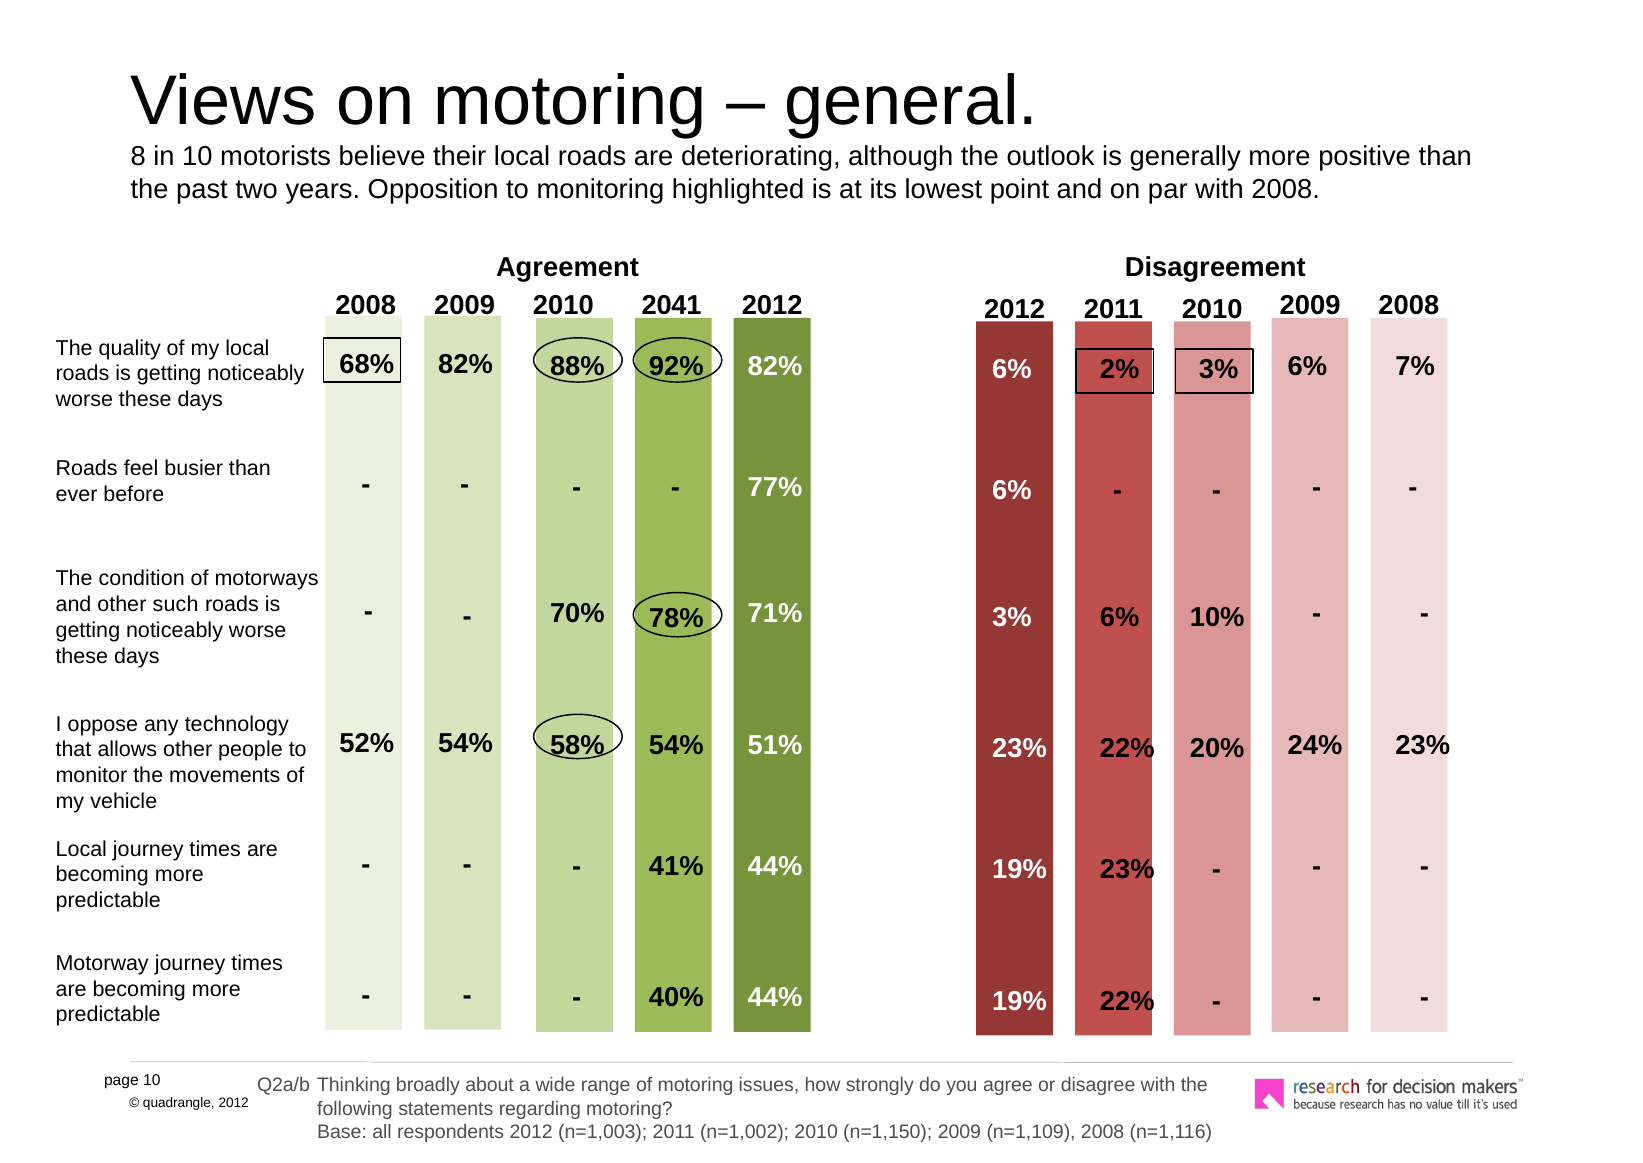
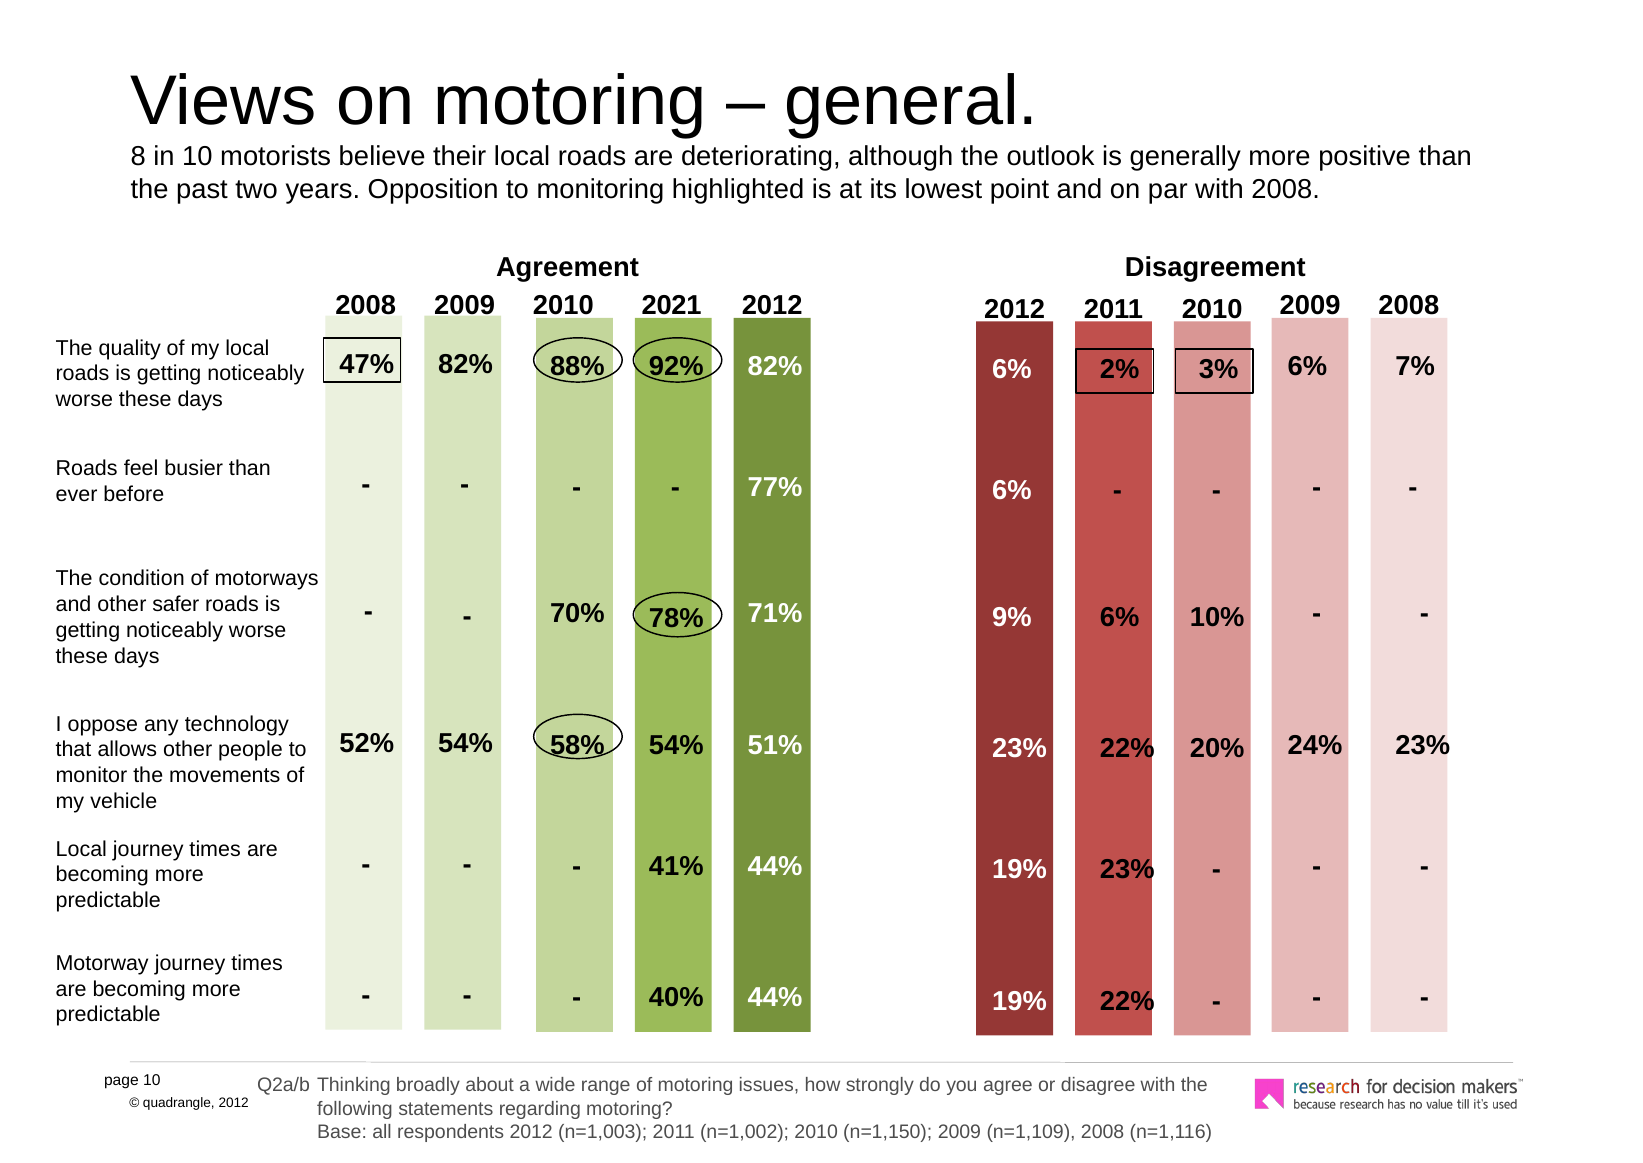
2041: 2041 -> 2021 (672, 306)
68%: 68% -> 47% (367, 364)
such: such -> safer (176, 604)
3%: 3% -> 9% (1012, 617)
